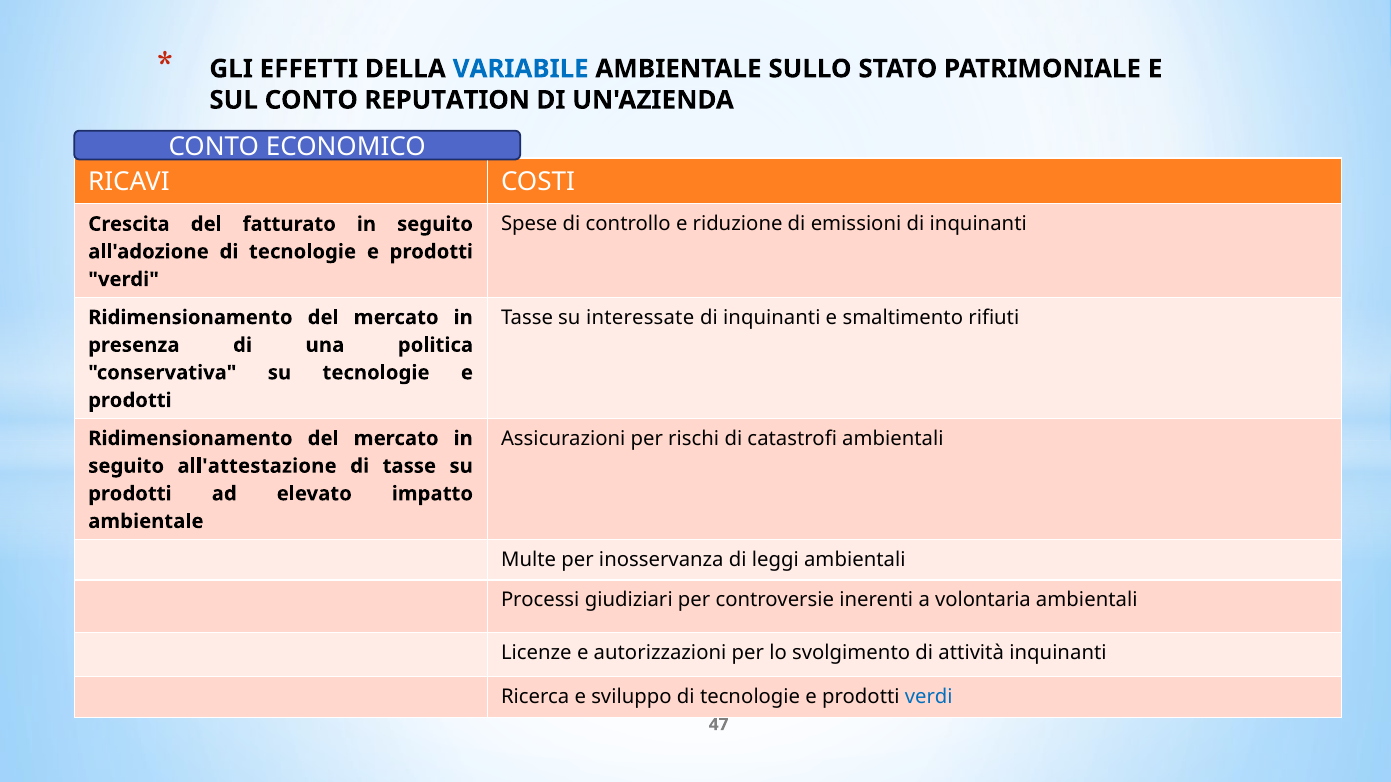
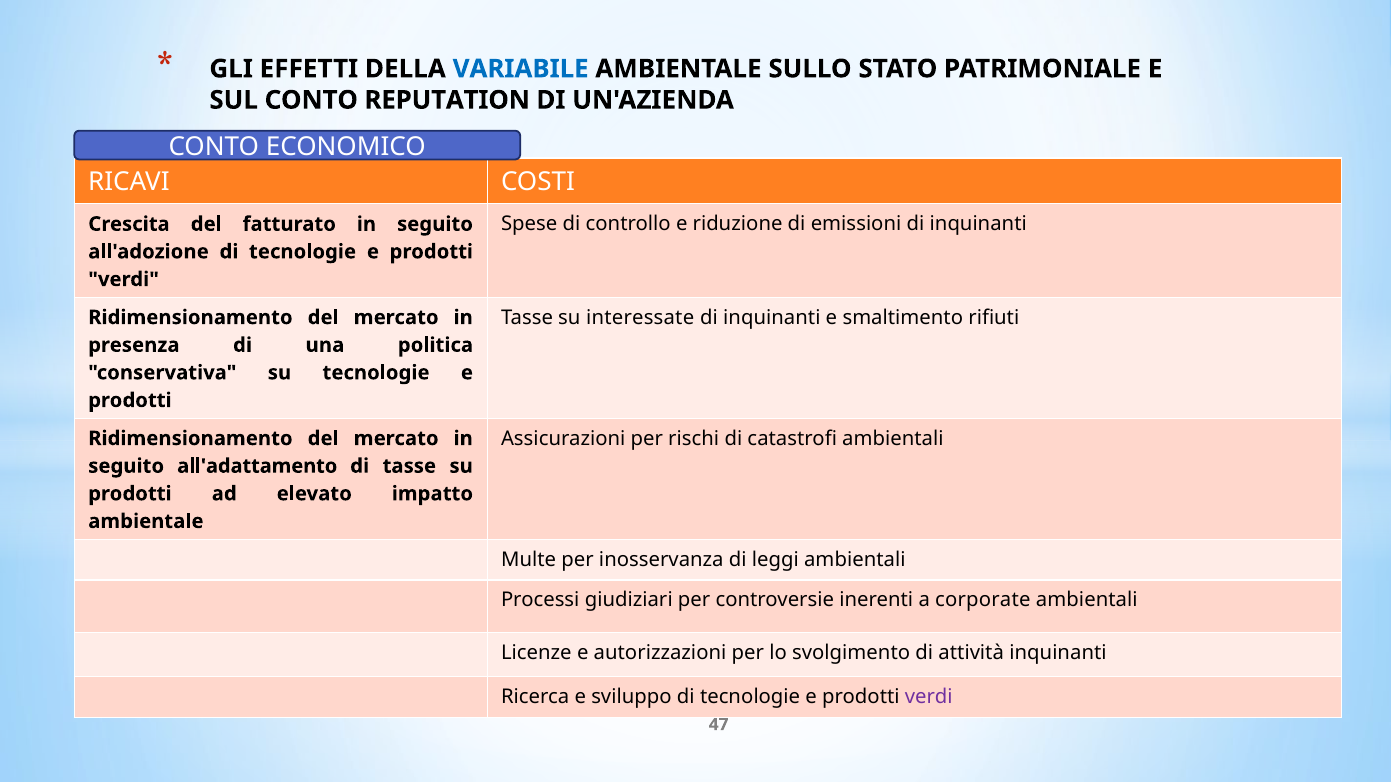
all'attestazione: all'attestazione -> all'adattamento (257, 466)
volontaria: volontaria -> corporate (983, 601)
verdi colour: blue -> purple (929, 697)
